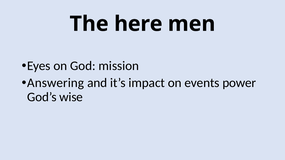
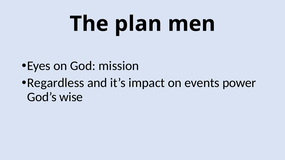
here: here -> plan (138, 24)
Answering: Answering -> Regardless (56, 83)
